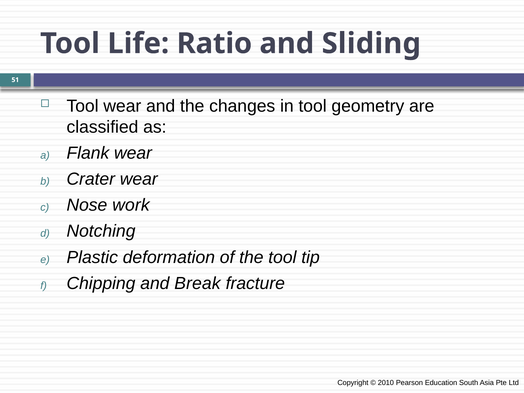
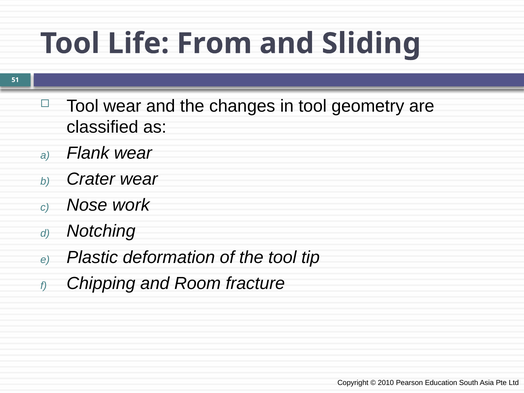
Ratio: Ratio -> From (214, 44)
Break: Break -> Room (198, 283)
